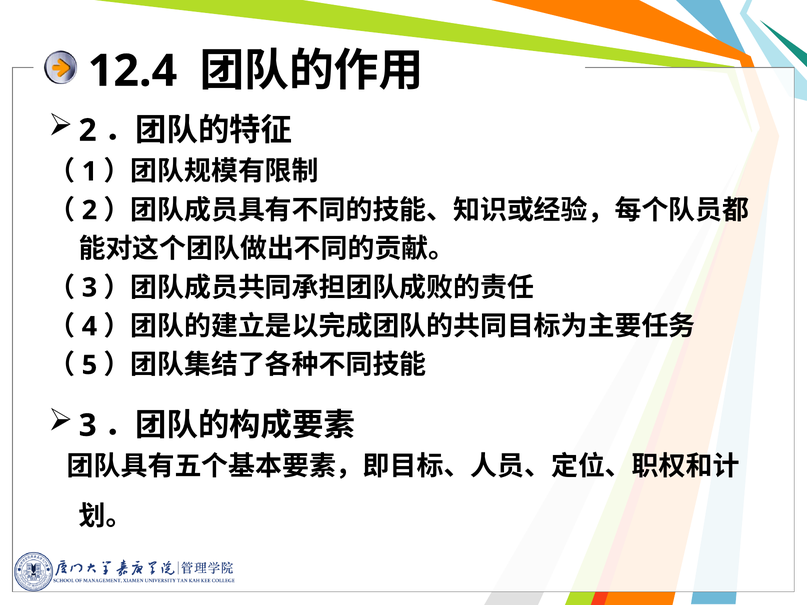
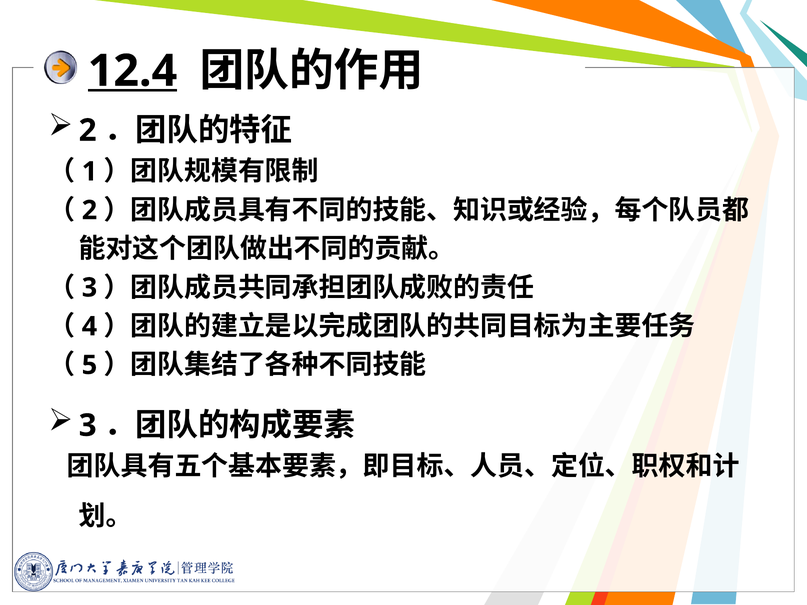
12.4 underline: none -> present (132, 71)
